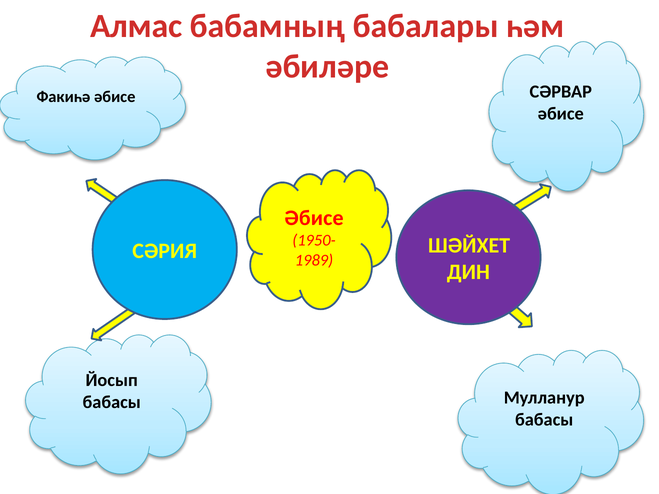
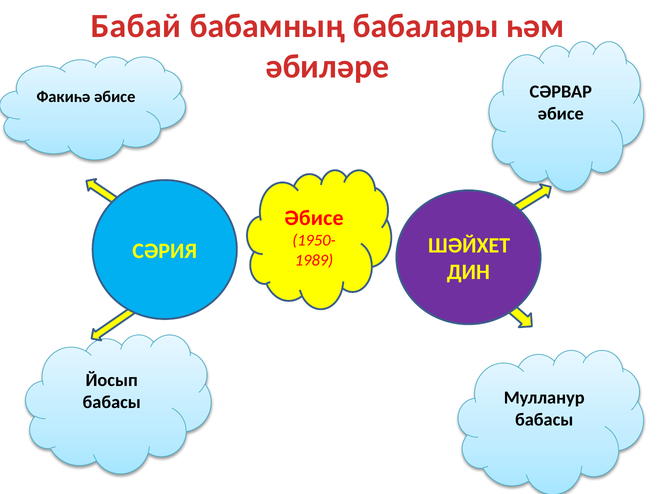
Алмас: Алмас -> Бабай (136, 26)
